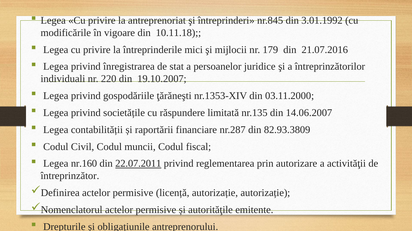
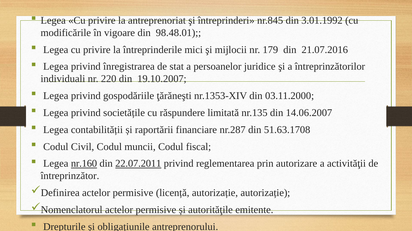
10.11.18: 10.11.18 -> 98.48.01 (178, 33)
82.93.3809: 82.93.3809 -> 51.63.1708 (287, 130)
nr.160 underline: none -> present (84, 164)
